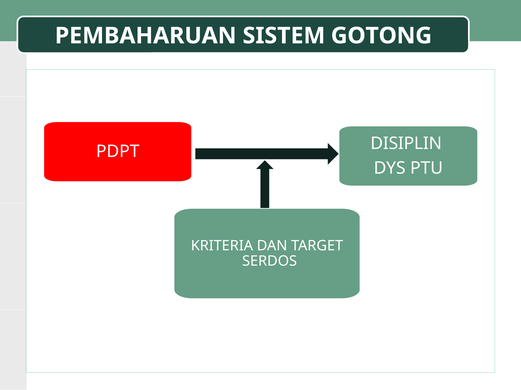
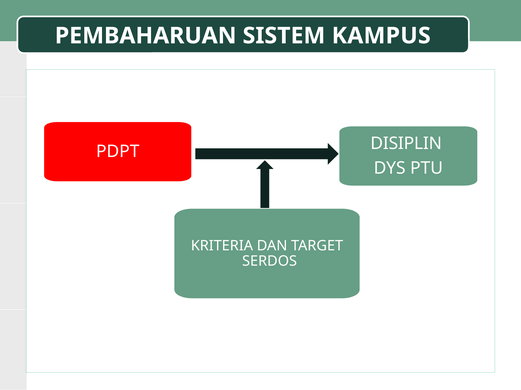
GOTONG: GOTONG -> KAMPUS (381, 36)
